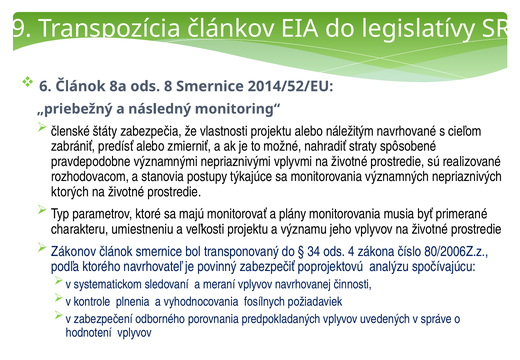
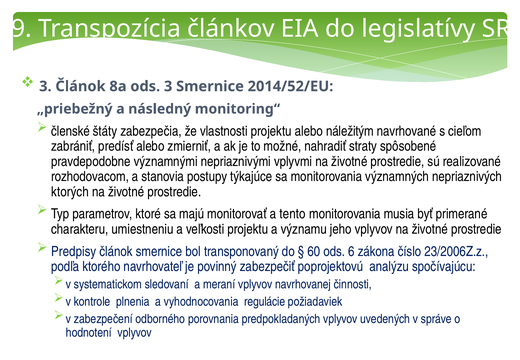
6: 6 -> 3 (45, 86)
ods 8: 8 -> 3 (168, 86)
plány: plány -> tento (293, 214)
Zákonov: Zákonov -> Predpisy (74, 251)
34: 34 -> 60 (314, 251)
4: 4 -> 6 (351, 251)
80/2006Z.z: 80/2006Z.z -> 23/2006Z.z (456, 251)
fosílnych: fosílnych -> regulácie (265, 302)
